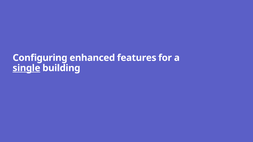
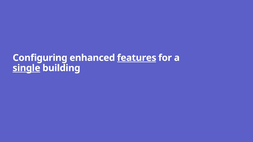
features underline: none -> present (137, 58)
